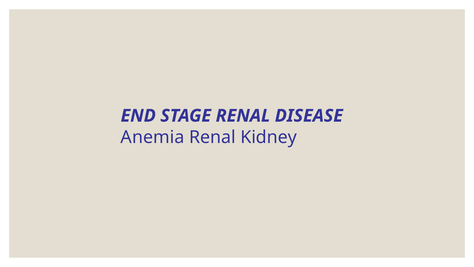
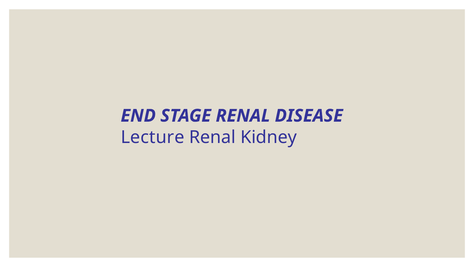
Anemia: Anemia -> Lecture (153, 137)
